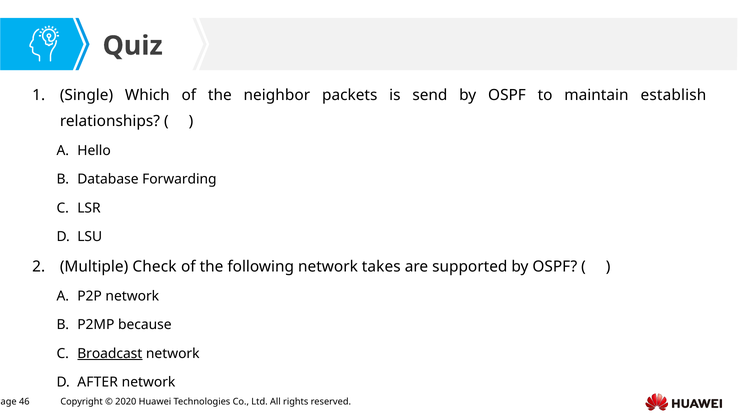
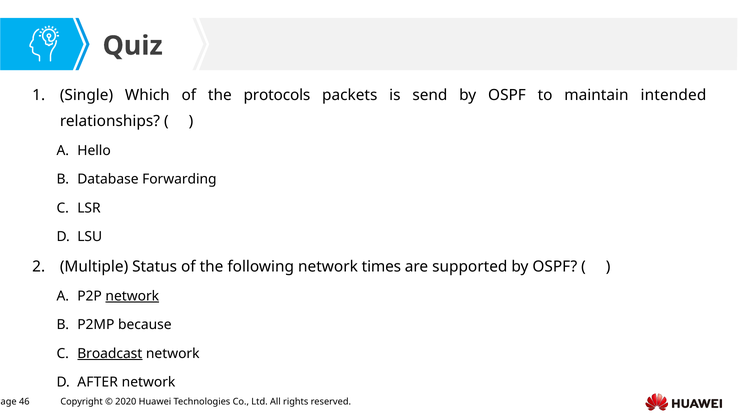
neighbor: neighbor -> protocols (277, 95)
establish: establish -> intended (673, 95)
Check: Check -> Status (155, 267)
takes: takes -> times (381, 267)
network underline: none -> present (132, 296)
